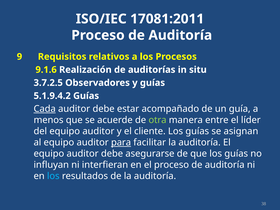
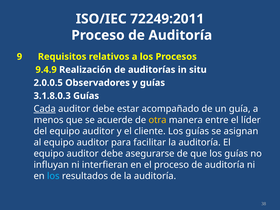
17081:2011: 17081:2011 -> 72249:2011 (167, 19)
9.1.6: 9.1.6 -> 9.4.9 (46, 70)
3.7.2.5: 3.7.2.5 -> 2.0.0.5 (48, 83)
5.1.9.4.2: 5.1.9.4.2 -> 3.1.8.0.3 (52, 96)
otra colour: light green -> yellow (157, 120)
para underline: present -> none (121, 143)
